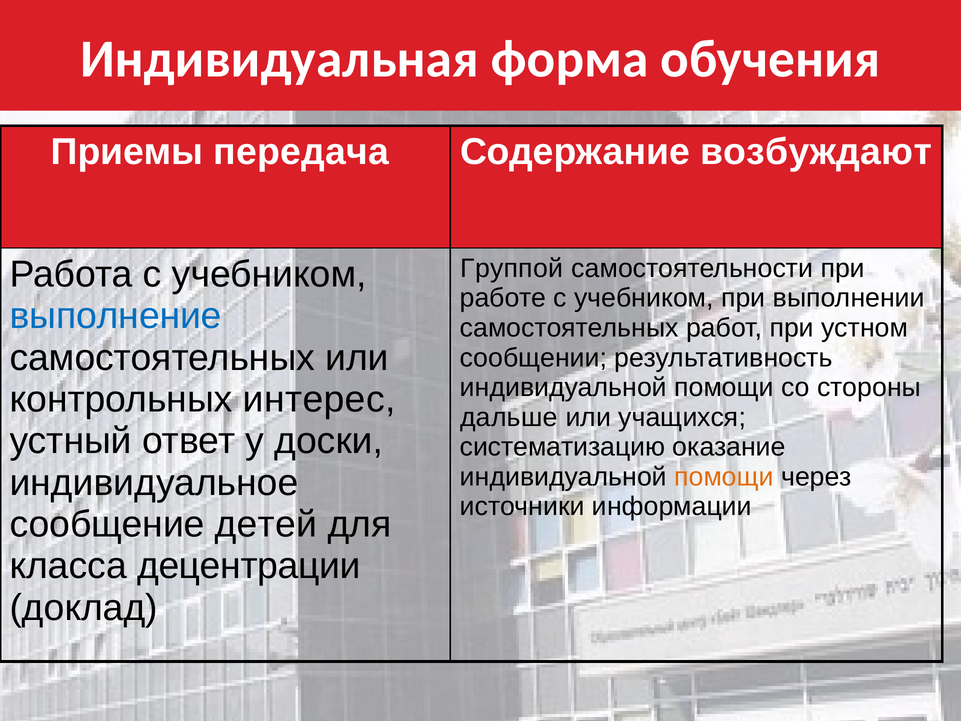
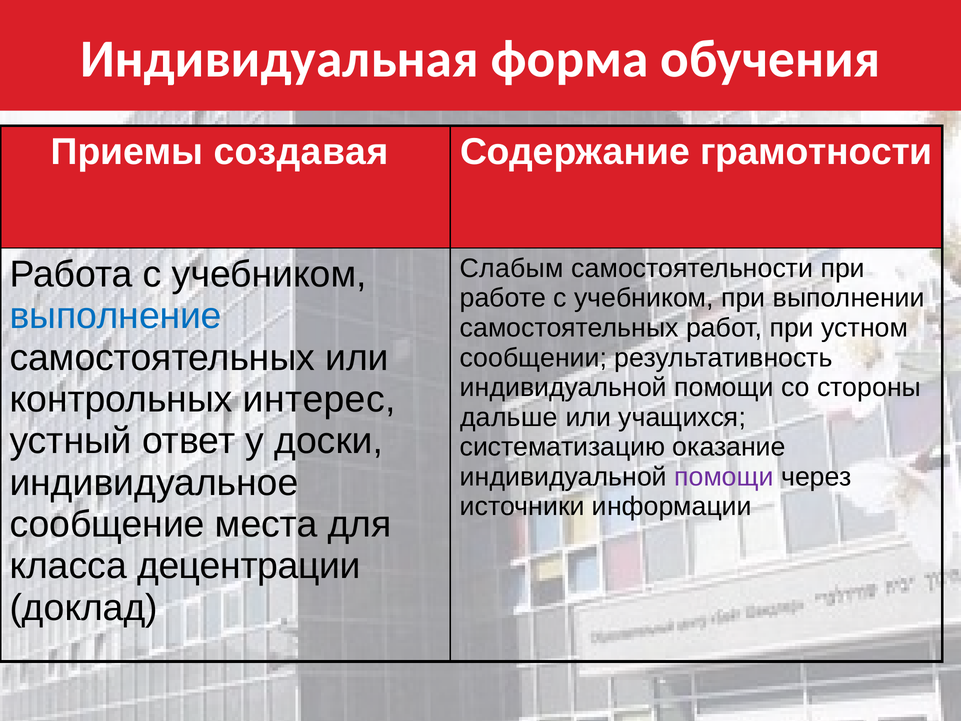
передача: передача -> создавая (301, 152)
возбуждают: возбуждают -> грамотности (816, 152)
Группой: Группой -> Слабым (512, 268)
помощи colour: orange -> purple (724, 477)
детей: детей -> места (266, 524)
